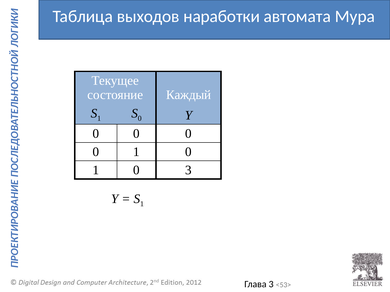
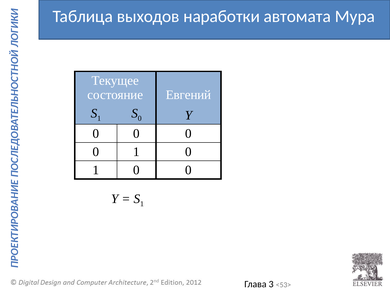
Каждый: Каждый -> Евгений (189, 95)
1 0 3: 3 -> 0 (188, 170)
